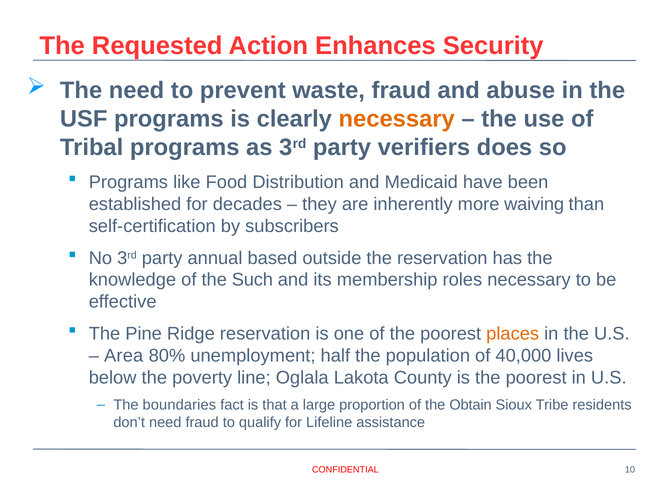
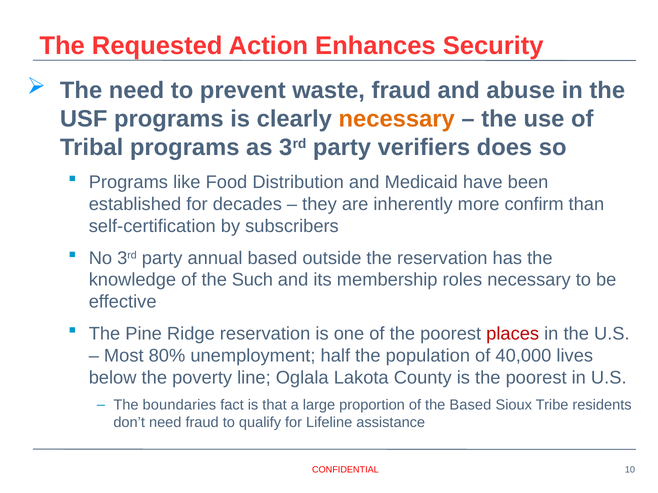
waiving: waiving -> confirm (534, 204)
places colour: orange -> red (513, 334)
Area: Area -> Most (124, 356)
the Obtain: Obtain -> Based (470, 406)
